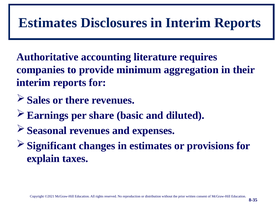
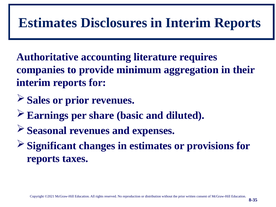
or there: there -> prior (77, 100)
explain: explain -> reports (43, 159)
